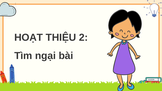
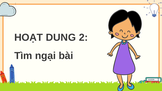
THIỆU: THIỆU -> DUNG (61, 38)
